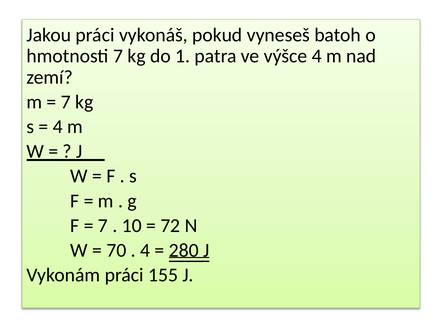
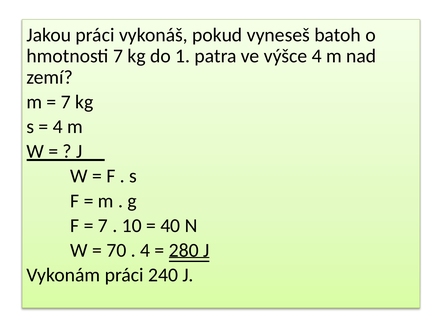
72: 72 -> 40 (170, 226)
155: 155 -> 240 (163, 275)
